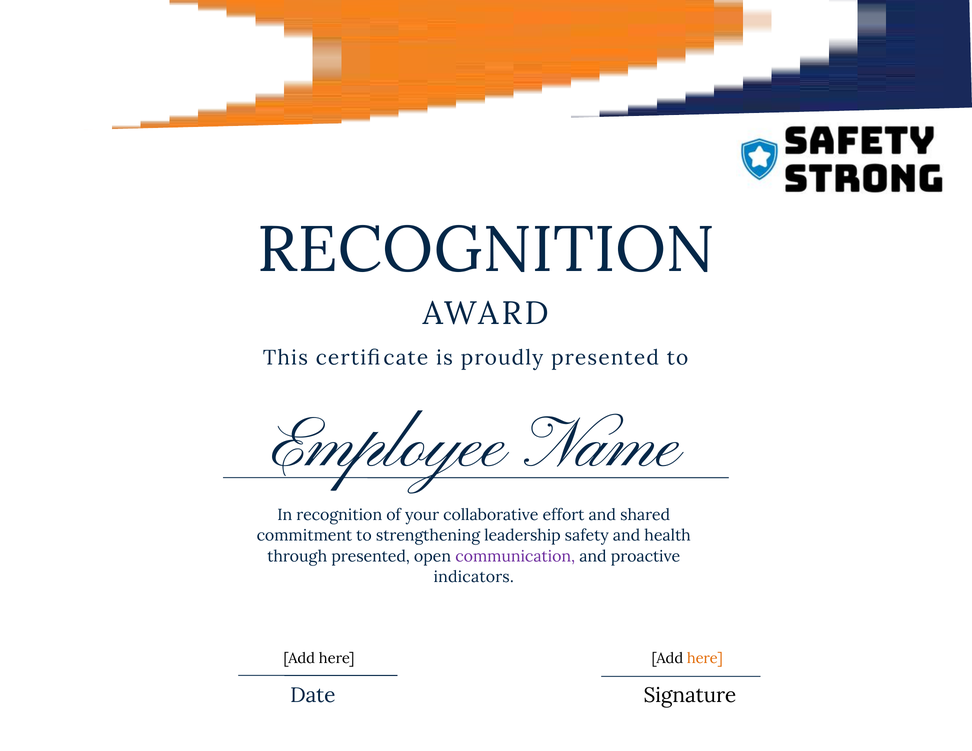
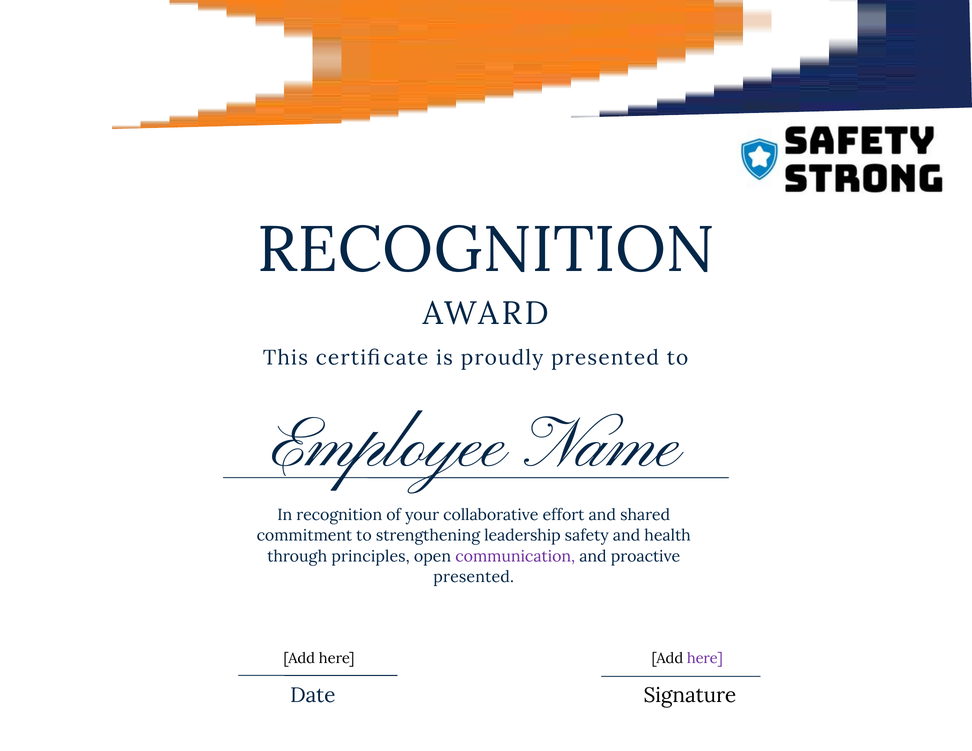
through presented: presented -> principles (371, 556)
indicators: indicators -> presented (474, 577)
here colour: orange -> purple (705, 658)
